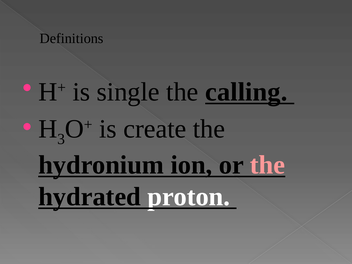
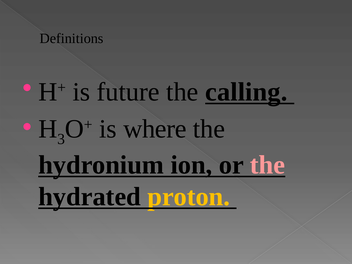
single: single -> future (128, 92)
create: create -> where (155, 129)
proton colour: white -> yellow (189, 197)
